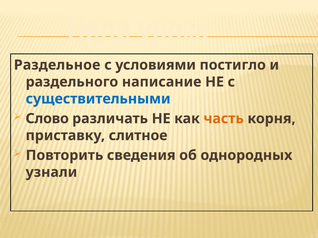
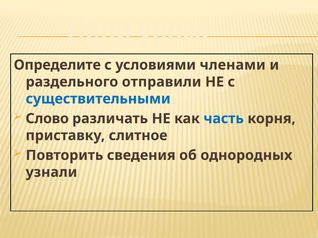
Раздельное: Раздельное -> Определите (57, 65)
постигло: постигло -> членами (233, 65)
написание: написание -> отправили (162, 82)
часть colour: orange -> blue (224, 119)
